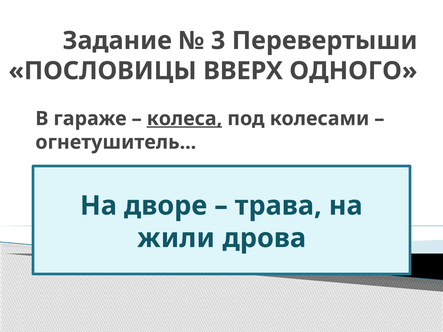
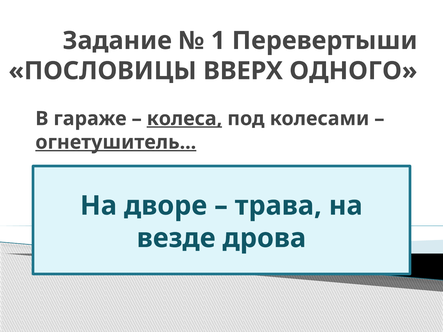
3: 3 -> 1 (218, 41)
огнетушитель underline: none -> present (116, 142)
жили: жили -> везде (176, 238)
